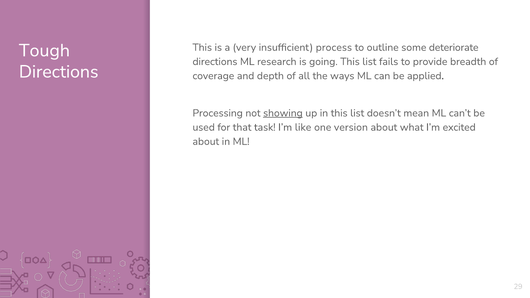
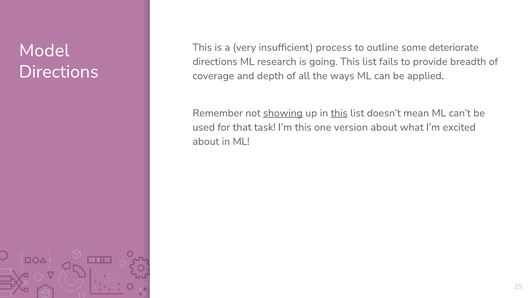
Tough: Tough -> Model (44, 51)
Processing: Processing -> Remember (218, 113)
this underline: none -> present (339, 113)
I’m like: like -> this (303, 127)
